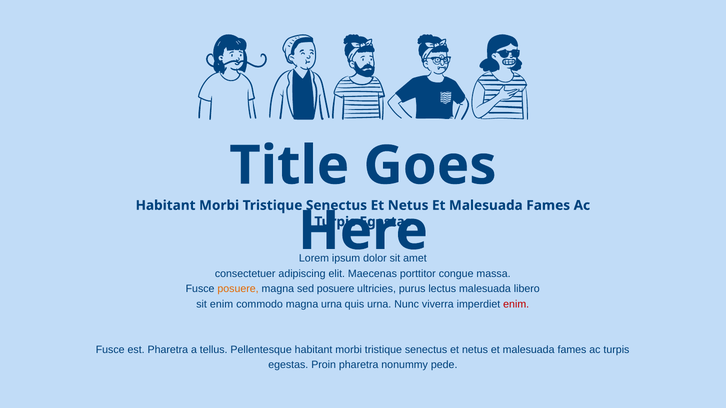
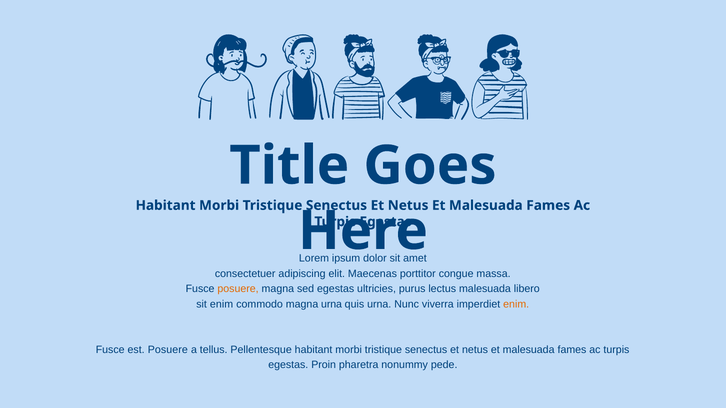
sed posuere: posuere -> egestas (336, 289)
enim colour: red -> orange (516, 304)
est Pharetra: Pharetra -> Posuere (168, 350)
